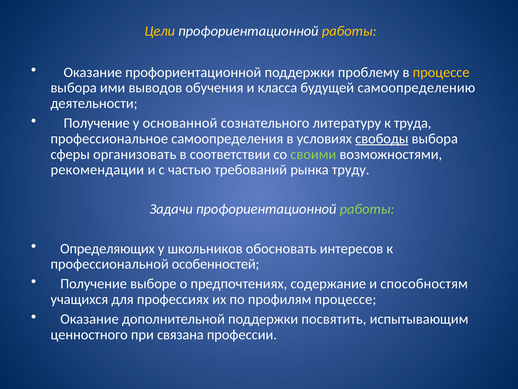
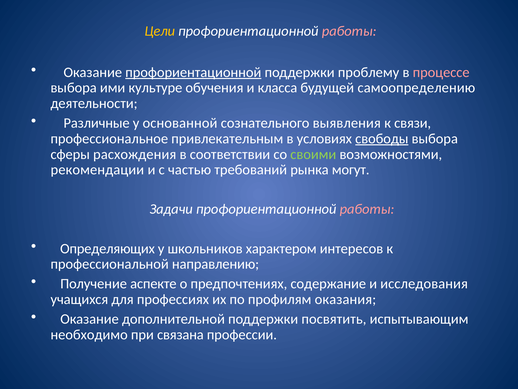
работы colour: yellow -> pink (349, 31)
профориентационной underline: none -> present (193, 72)
процессе colour: yellow -> pink (441, 72)
выводов: выводов -> культуре (155, 88)
Получение: Получение -> Различные (97, 123)
литературу: литературу -> выявления (347, 123)
труда: труда -> связи (413, 123)
самоопределения: самоопределения -> привлекательным (227, 139)
организовать: организовать -> расхождения (135, 154)
труду: труду -> могут (351, 170)
работы colour: light green -> pink (367, 209)
обосновать: обосновать -> характером (281, 248)
особенностей: особенностей -> направлению (216, 264)
выборе: выборе -> аспекте (153, 284)
способностям: способностям -> исследования (424, 284)
профилям процессе: процессе -> оказания (345, 299)
ценностного: ценностного -> необходимо (89, 334)
